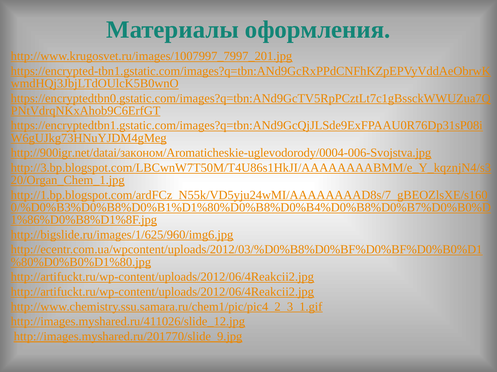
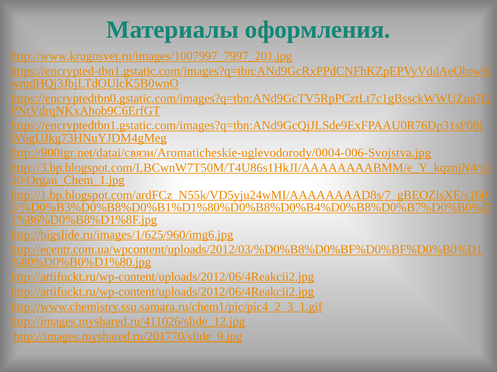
http://900igr.net/datai/законом/Aromaticheskie-uglevodorody/0004-006-Svojstva.jpg: http://900igr.net/datai/законом/Aromaticheskie-uglevodorody/0004-006-Svojstva.jpg -> http://900igr.net/datai/связи/Aromaticheskie-uglevodorody/0004-006-Svojstva.jpg (221, 153)
